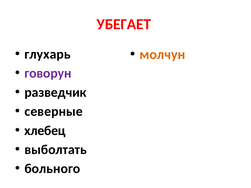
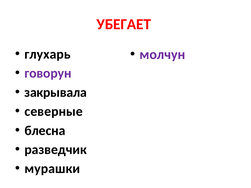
молчун colour: orange -> purple (162, 55)
разведчик: разведчик -> закрывала (56, 92)
хлебец: хлебец -> блесна (45, 131)
выболтать: выболтать -> разведчик (56, 150)
больного: больного -> мурашки (52, 169)
